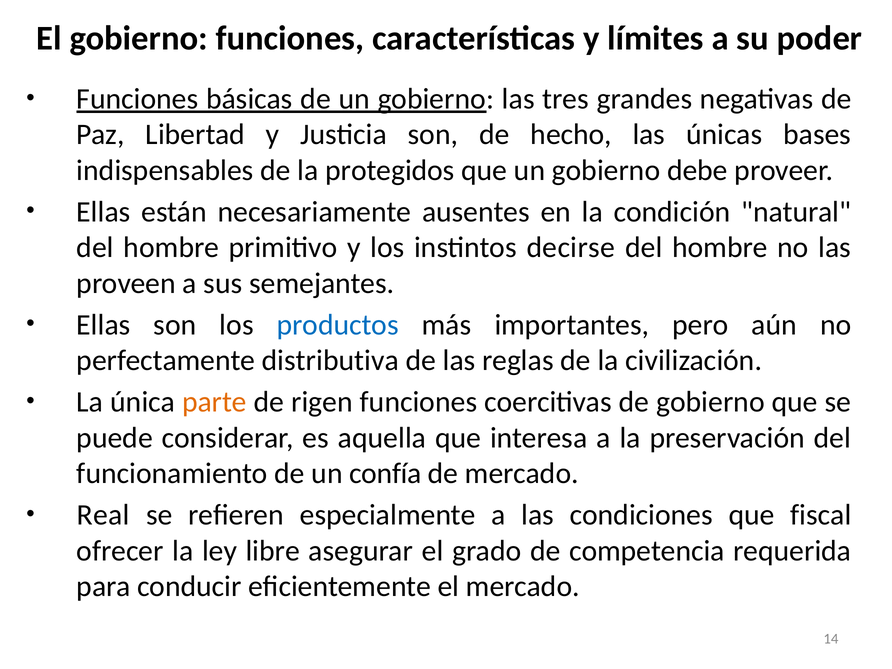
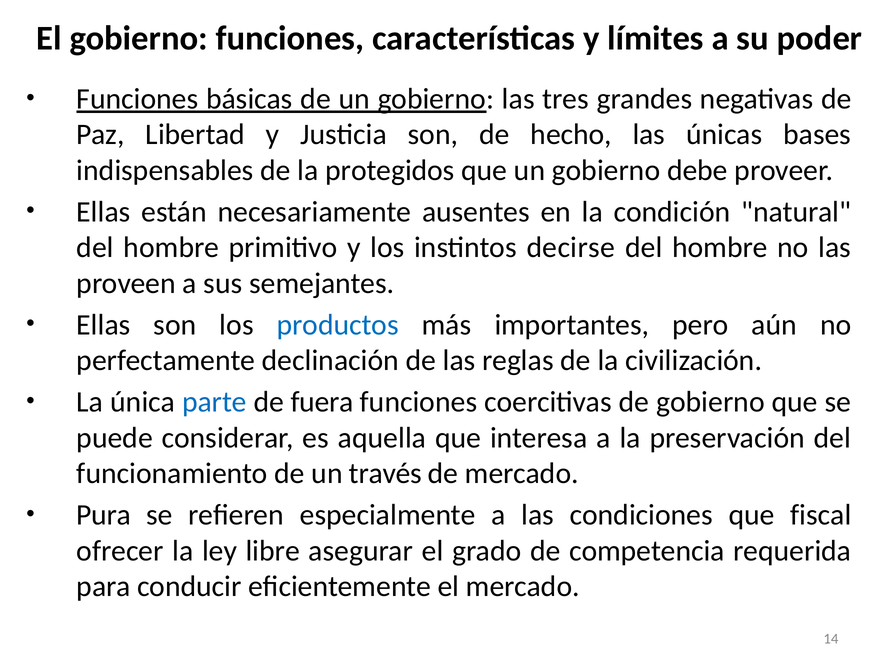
distributiva: distributiva -> declinación (330, 361)
parte colour: orange -> blue (214, 402)
rigen: rigen -> fuera (322, 402)
confía: confía -> través (385, 473)
Real: Real -> Pura (104, 515)
